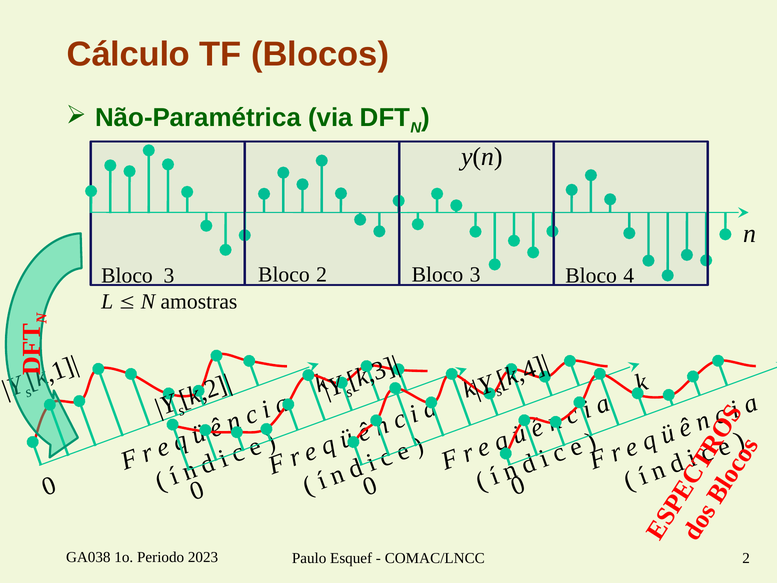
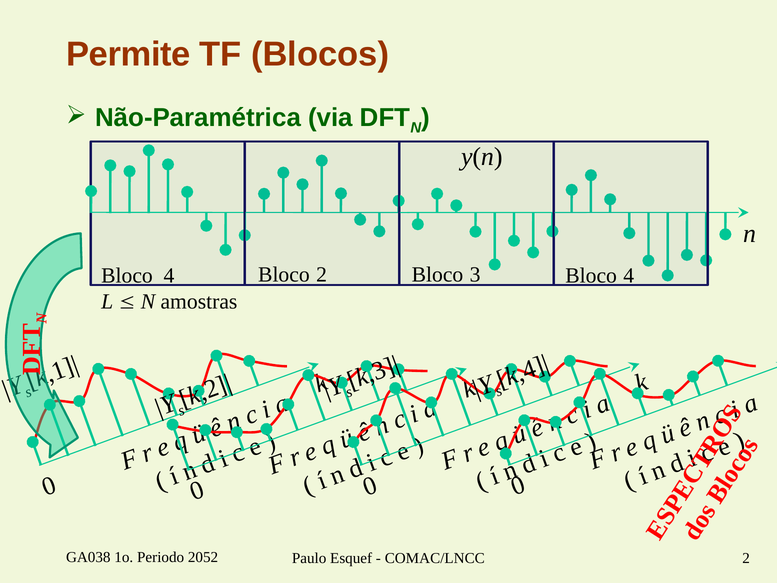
Cálculo: Cálculo -> Permite (128, 54)
3: 3 -> 4 (169, 275)
2023: 2023 -> 2052 (203, 557)
